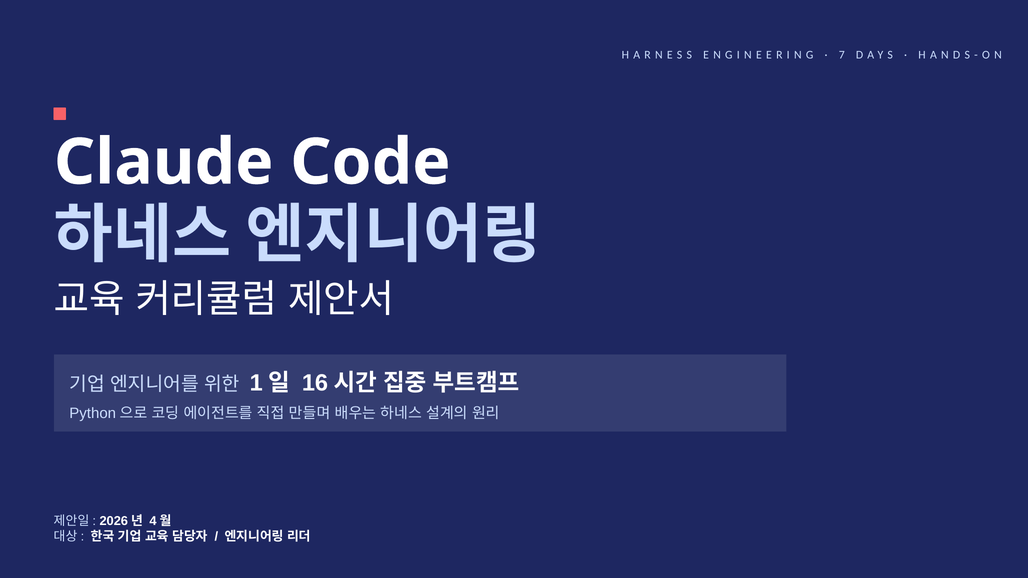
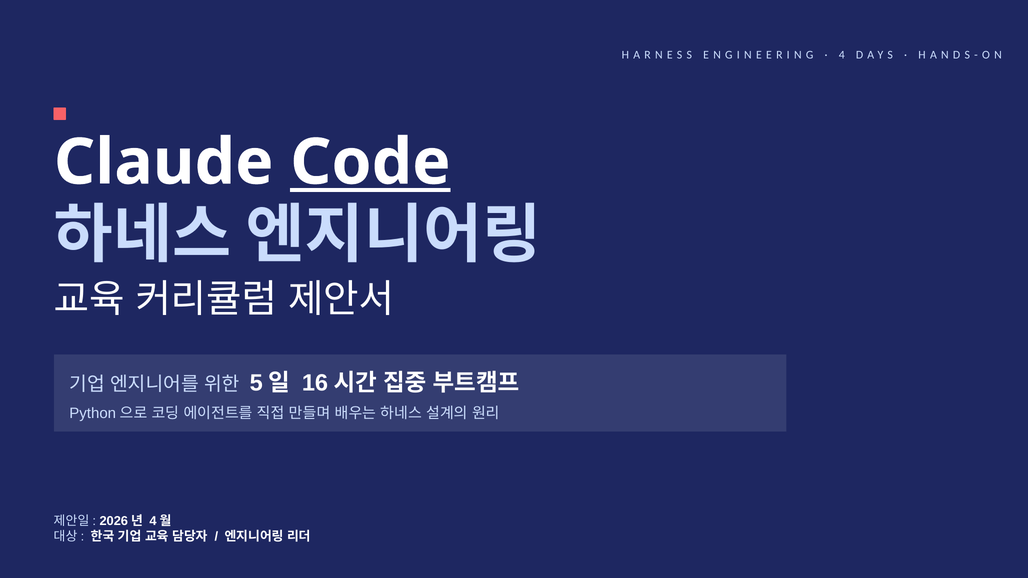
7: 7 -> 4 (842, 55)
Code underline: none -> present (370, 163)
1: 1 -> 5 (256, 383)
